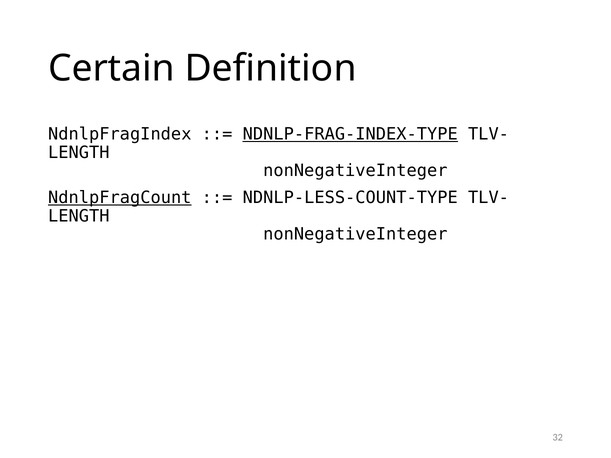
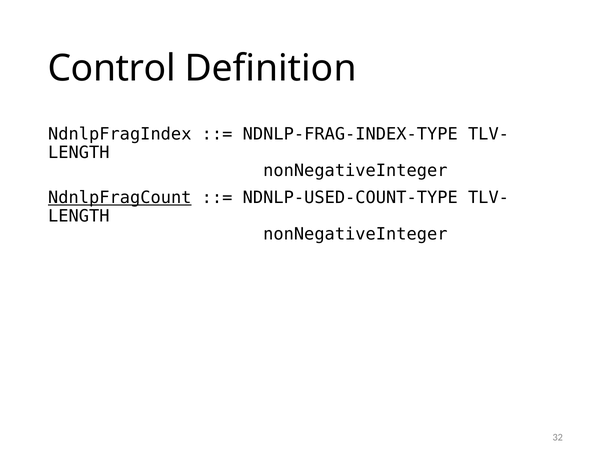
Certain: Certain -> Control (112, 68)
NDNLP-FRAG-INDEX-TYPE underline: present -> none (350, 134)
NDNLP-LESS-COUNT-TYPE: NDNLP-LESS-COUNT-TYPE -> NDNLP-USED-COUNT-TYPE (350, 198)
